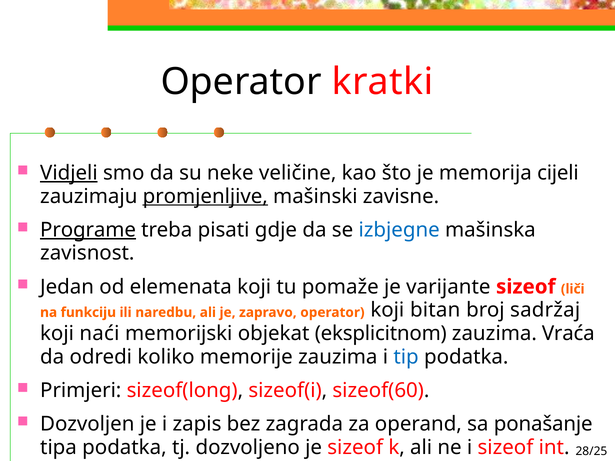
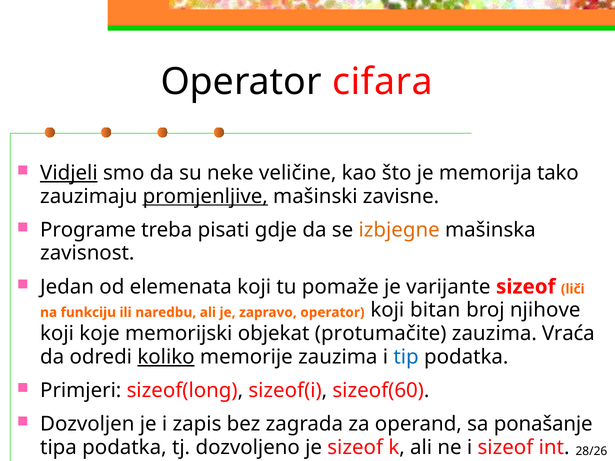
kratki: kratki -> cifara (383, 82)
cijeli: cijeli -> tako (558, 173)
Programe underline: present -> none (88, 230)
izbjegne colour: blue -> orange (399, 230)
sadržaj: sadržaj -> njihove (545, 310)
naći: naći -> koje (100, 334)
eksplicitnom: eksplicitnom -> protumačite (381, 334)
koliko underline: none -> present (166, 357)
28/25: 28/25 -> 28/26 (591, 452)
